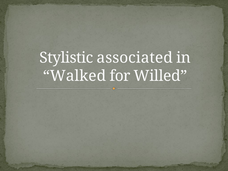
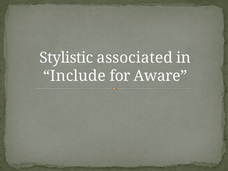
Walked: Walked -> Include (74, 76)
Willed: Willed -> Aware (160, 76)
